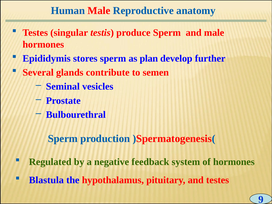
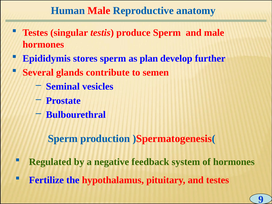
Blastula: Blastula -> Fertilize (46, 180)
